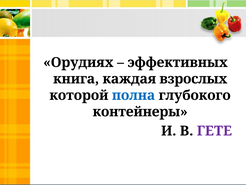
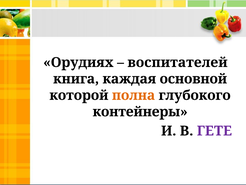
эффективных: эффективных -> воспитателей (178, 62)
взрослых: взрослых -> основной (193, 79)
полна colour: blue -> orange (134, 95)
